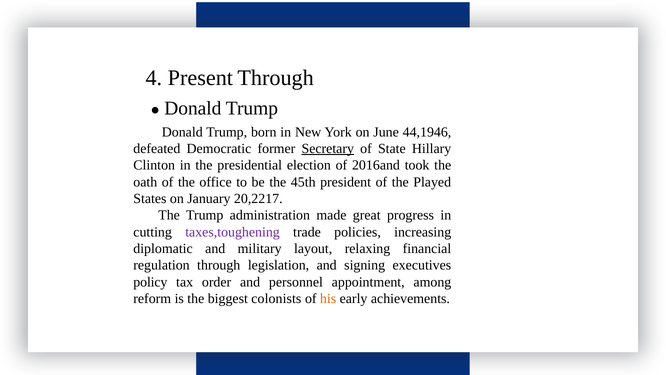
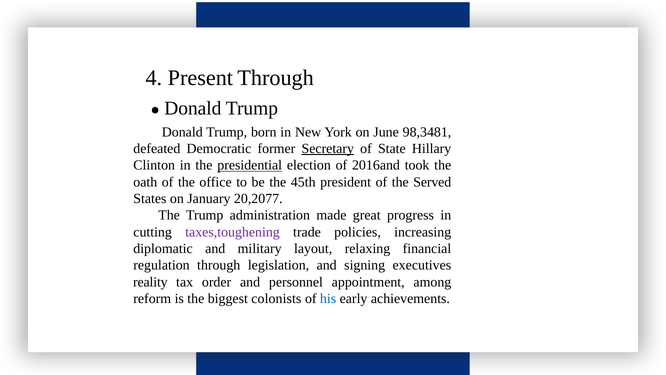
44,1946: 44,1946 -> 98,3481 (427, 132)
presidential underline: none -> present (250, 165)
Played: Played -> Served (432, 182)
20,2217: 20,2217 -> 20,2077 (258, 198)
policy: policy -> reality (150, 282)
his colour: orange -> blue (328, 298)
